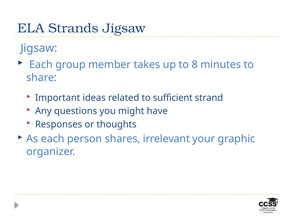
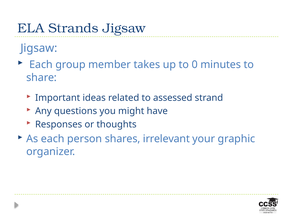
8: 8 -> 0 (195, 65)
sufficient: sufficient -> assessed (173, 98)
